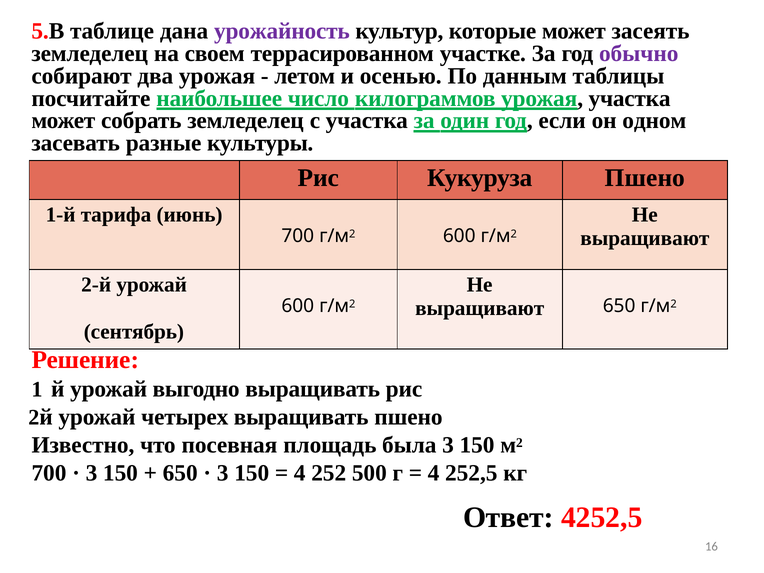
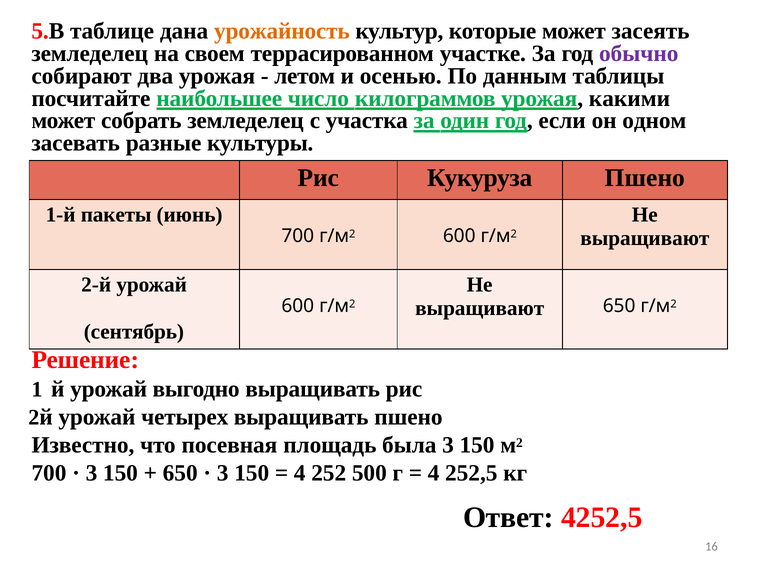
урожайность colour: purple -> orange (282, 31)
урожая участка: участка -> какими (629, 98)
тарифа: тарифа -> пакеты (116, 215)
